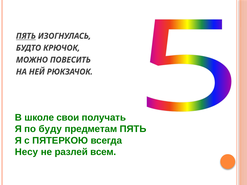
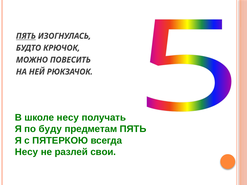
школе свои: свои -> несу (68, 118)
всем: всем -> свои (103, 152)
